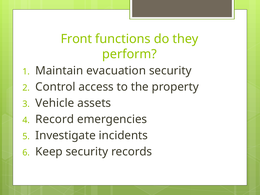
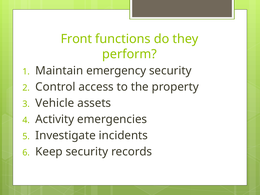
evacuation: evacuation -> emergency (116, 71)
Record: Record -> Activity (55, 119)
